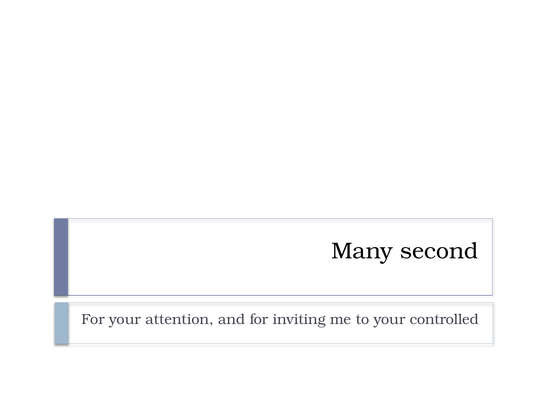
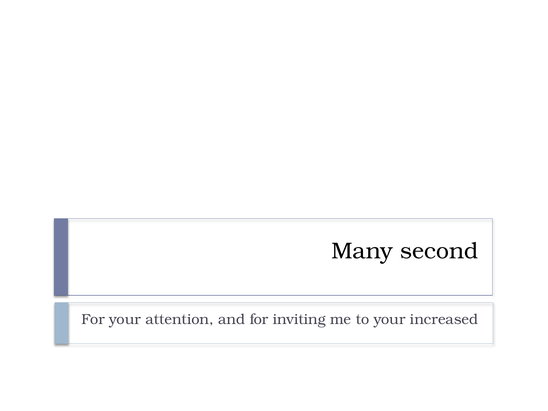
controlled: controlled -> increased (444, 319)
